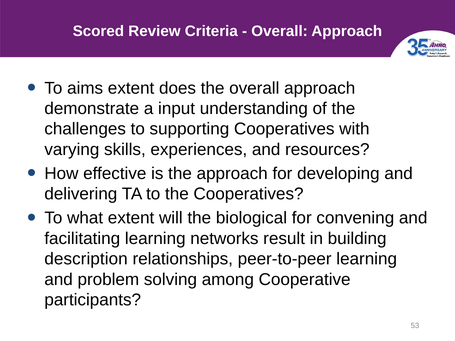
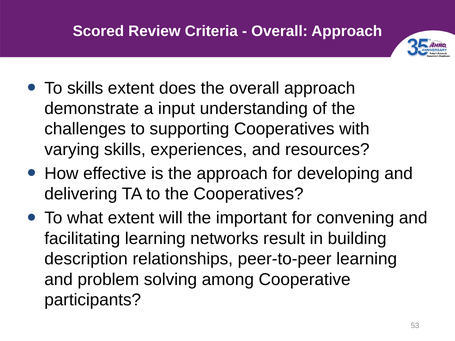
To aims: aims -> skills (85, 88)
biological: biological -> important (251, 218)
